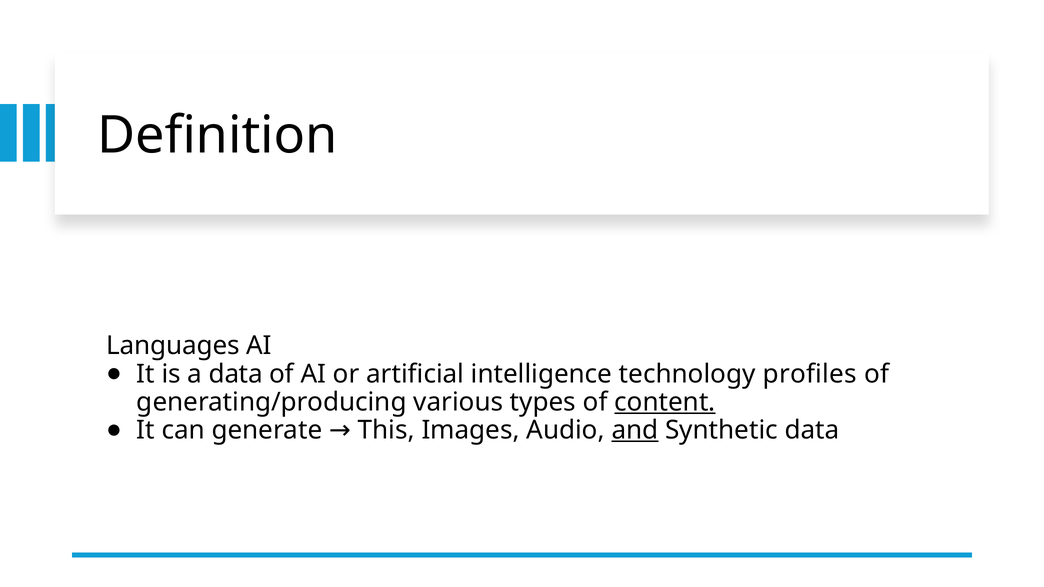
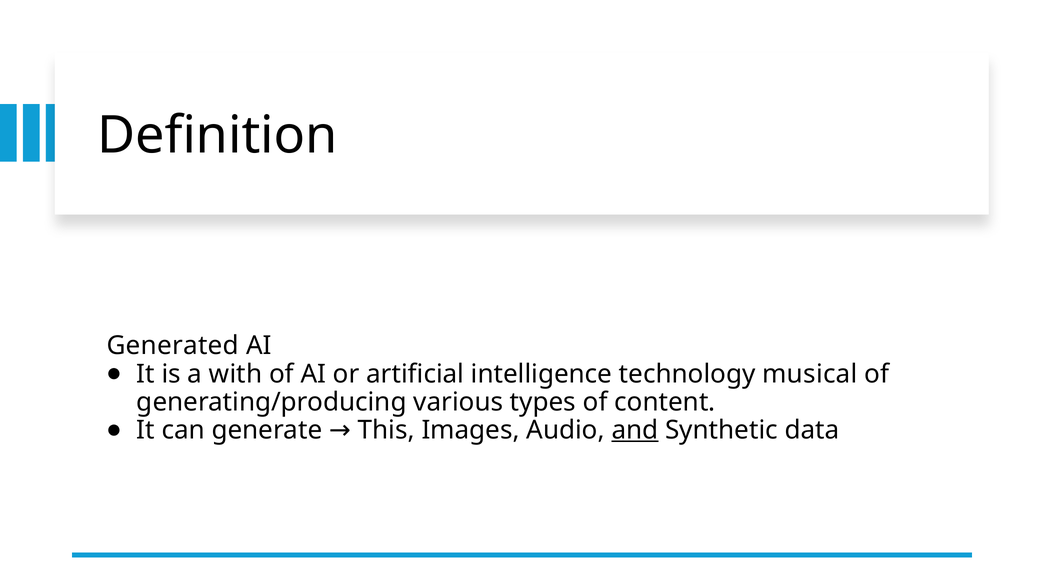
Languages: Languages -> Generated (173, 346)
a data: data -> with (236, 374)
profiles: profiles -> musical (810, 374)
content underline: present -> none (665, 402)
